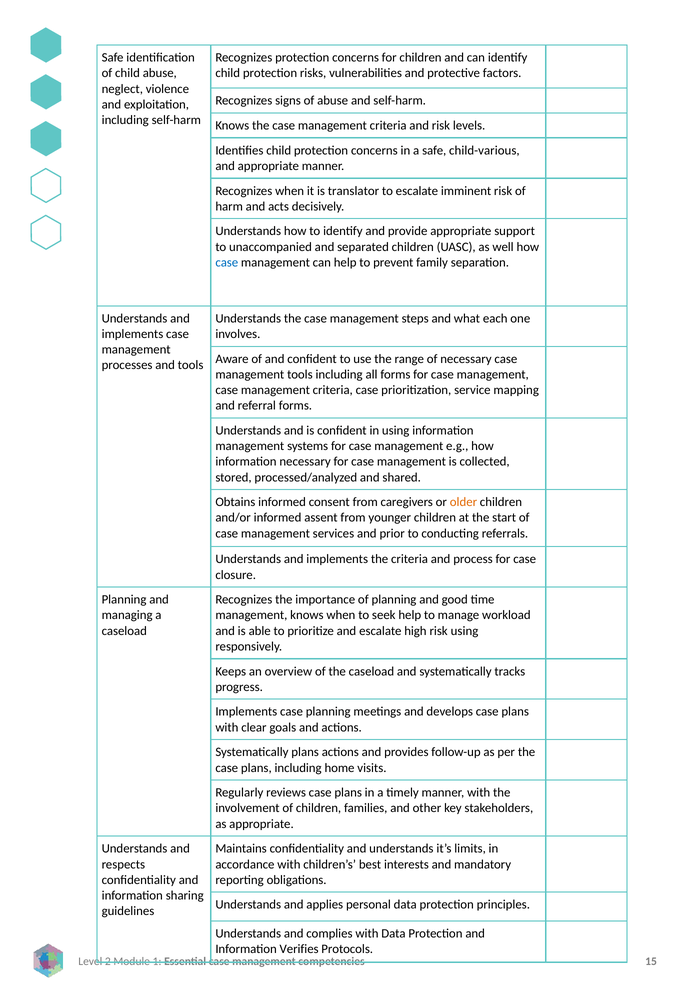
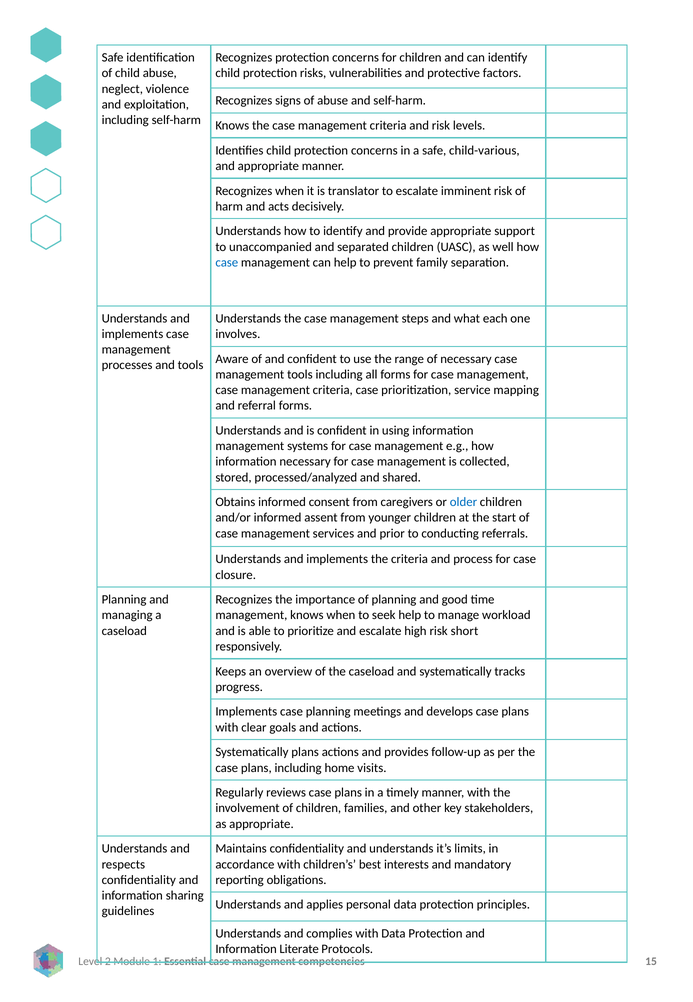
older colour: orange -> blue (463, 502)
risk using: using -> short (464, 630)
Verifies: Verifies -> Literate (299, 948)
